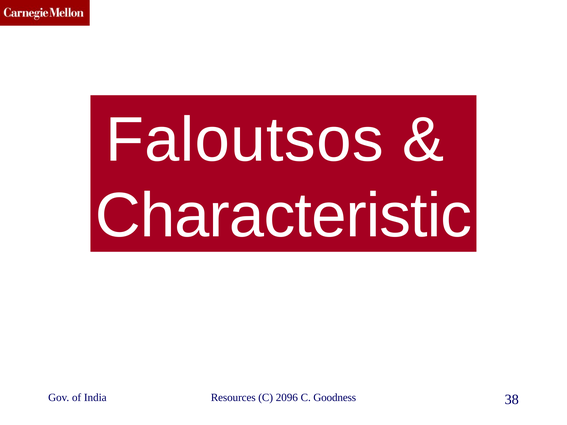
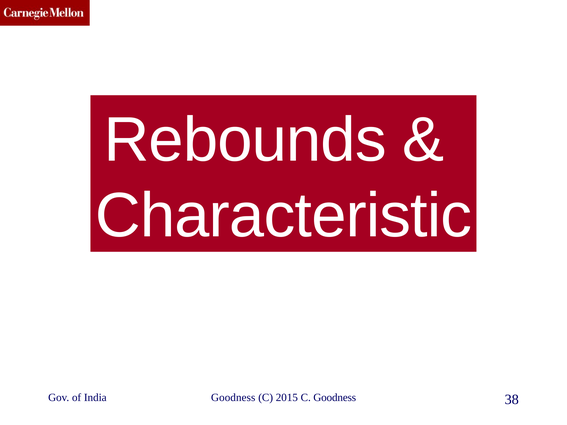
Faloutsos: Faloutsos -> Rebounds (245, 140)
India Resources: Resources -> Goodness (233, 398)
2096: 2096 -> 2015 (287, 398)
